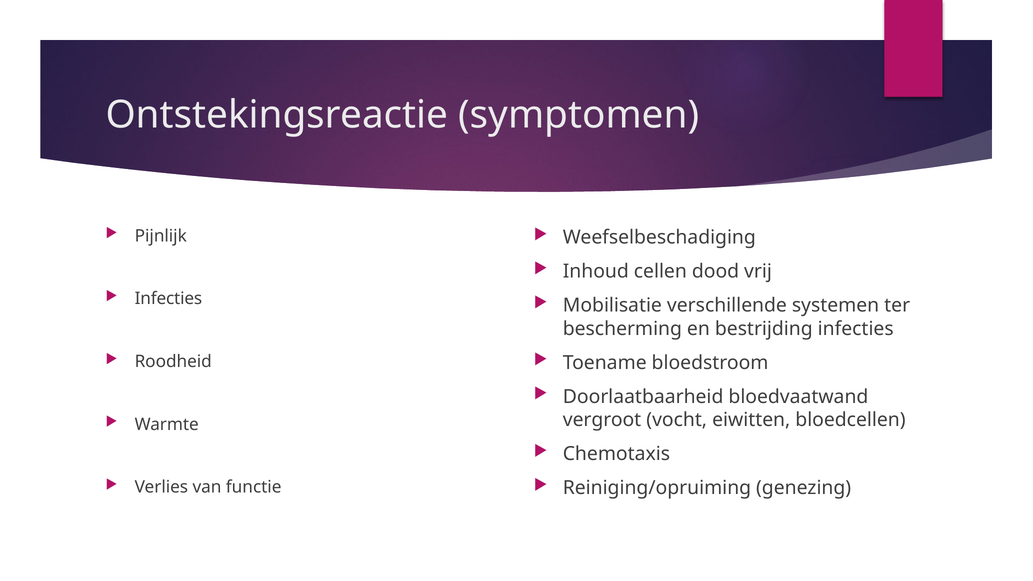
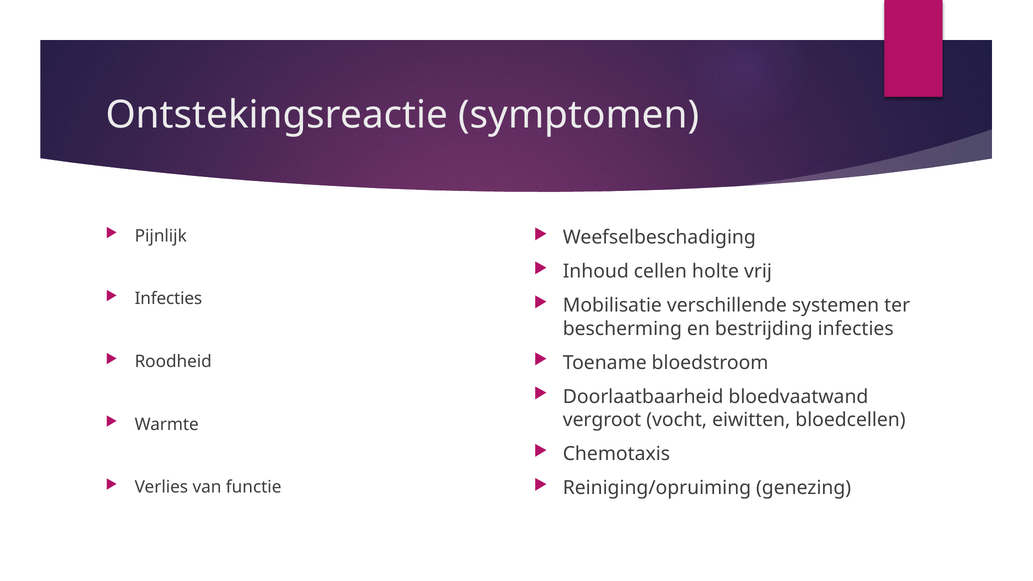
dood: dood -> holte (715, 271)
